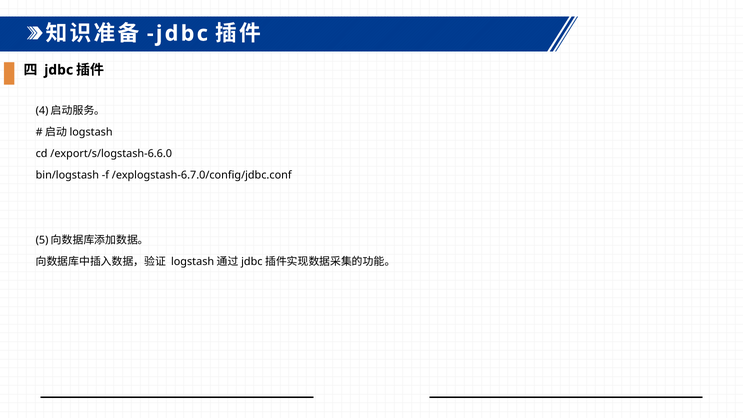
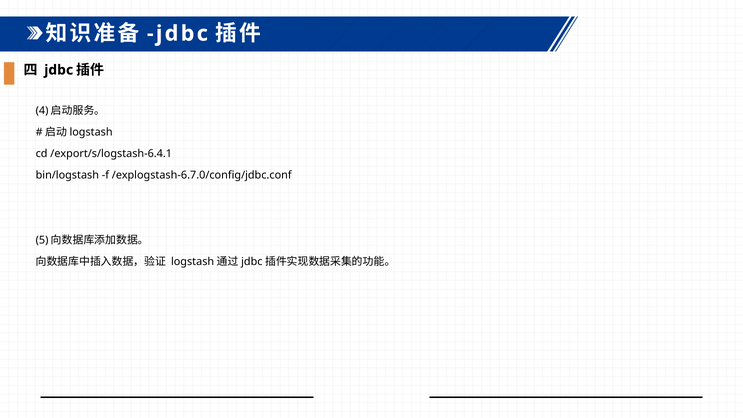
/export/s/logstash-6.6.0: /export/s/logstash-6.6.0 -> /export/s/logstash-6.4.1 (111, 154)
